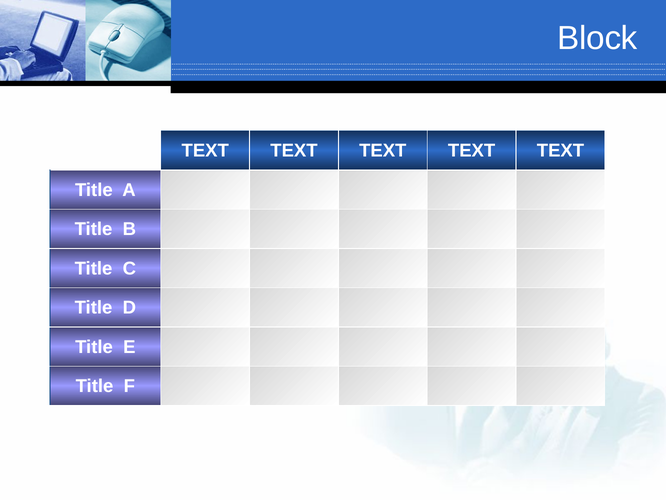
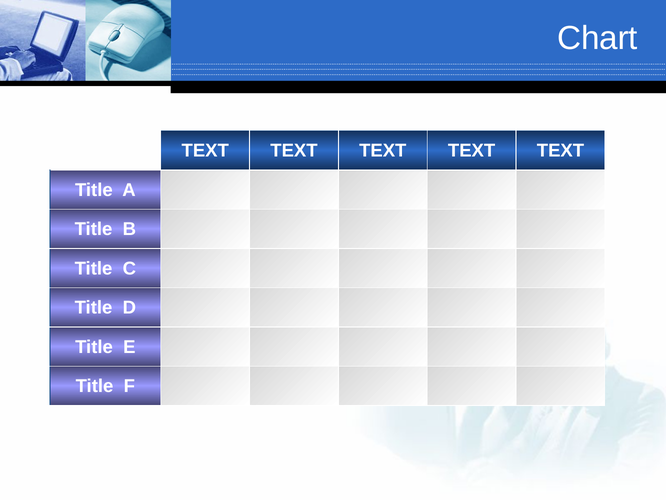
Block: Block -> Chart (597, 38)
